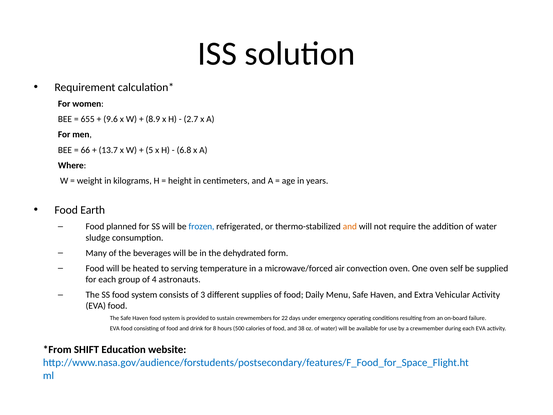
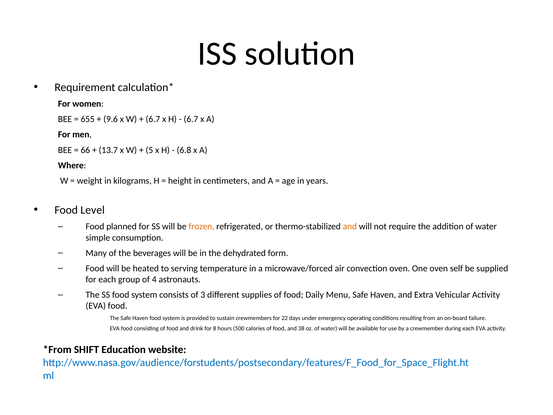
8.9: 8.9 -> 6.7 (153, 119)
2.7: 2.7 -> 6.7 (191, 119)
Earth: Earth -> Level (93, 210)
frozen colour: blue -> orange (201, 226)
sludge: sludge -> simple (98, 237)
